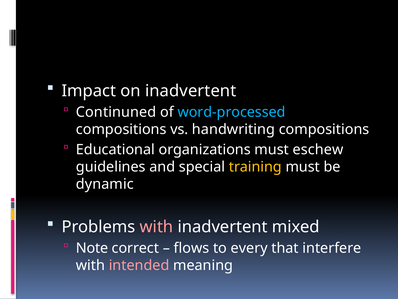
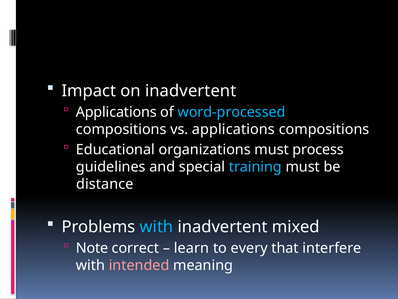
Continuned: Continuned -> Applications (116, 112)
vs handwriting: handwriting -> applications (233, 129)
eschew: eschew -> process (318, 149)
training colour: yellow -> light blue (255, 167)
dynamic: dynamic -> distance (105, 184)
with colour: pink -> light blue (156, 226)
flows: flows -> learn (191, 248)
